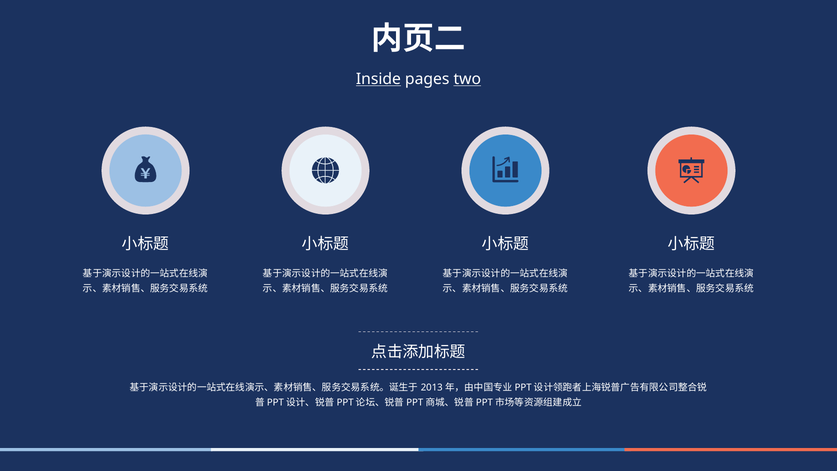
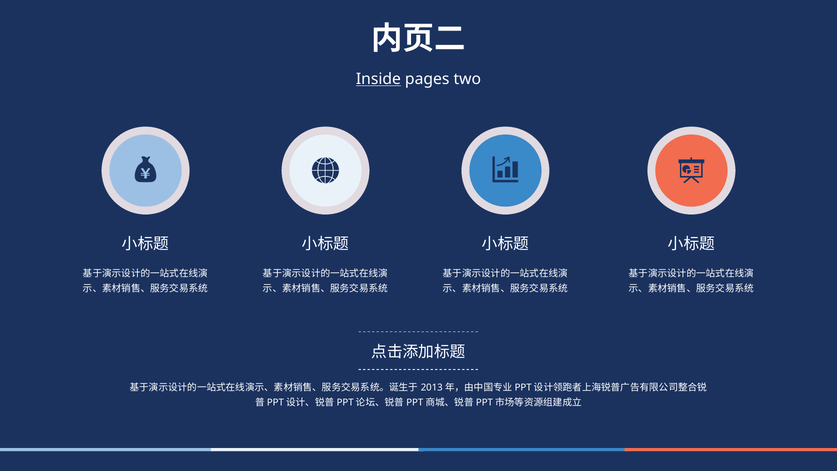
two underline: present -> none (467, 79)
